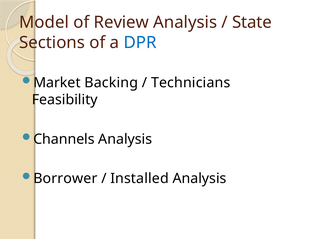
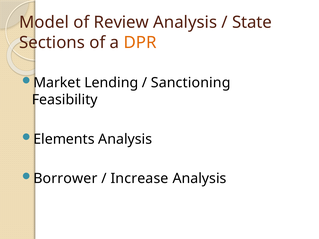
DPR colour: blue -> orange (140, 43)
Backing: Backing -> Lending (111, 83)
Technicians: Technicians -> Sanctioning (191, 83)
Channels: Channels -> Elements (64, 139)
Installed: Installed -> Increase (139, 179)
